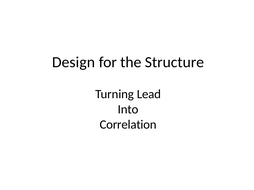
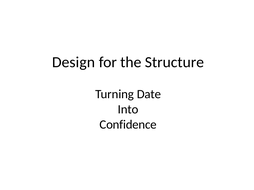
Lead: Lead -> Date (149, 94)
Correlation: Correlation -> Confidence (128, 125)
